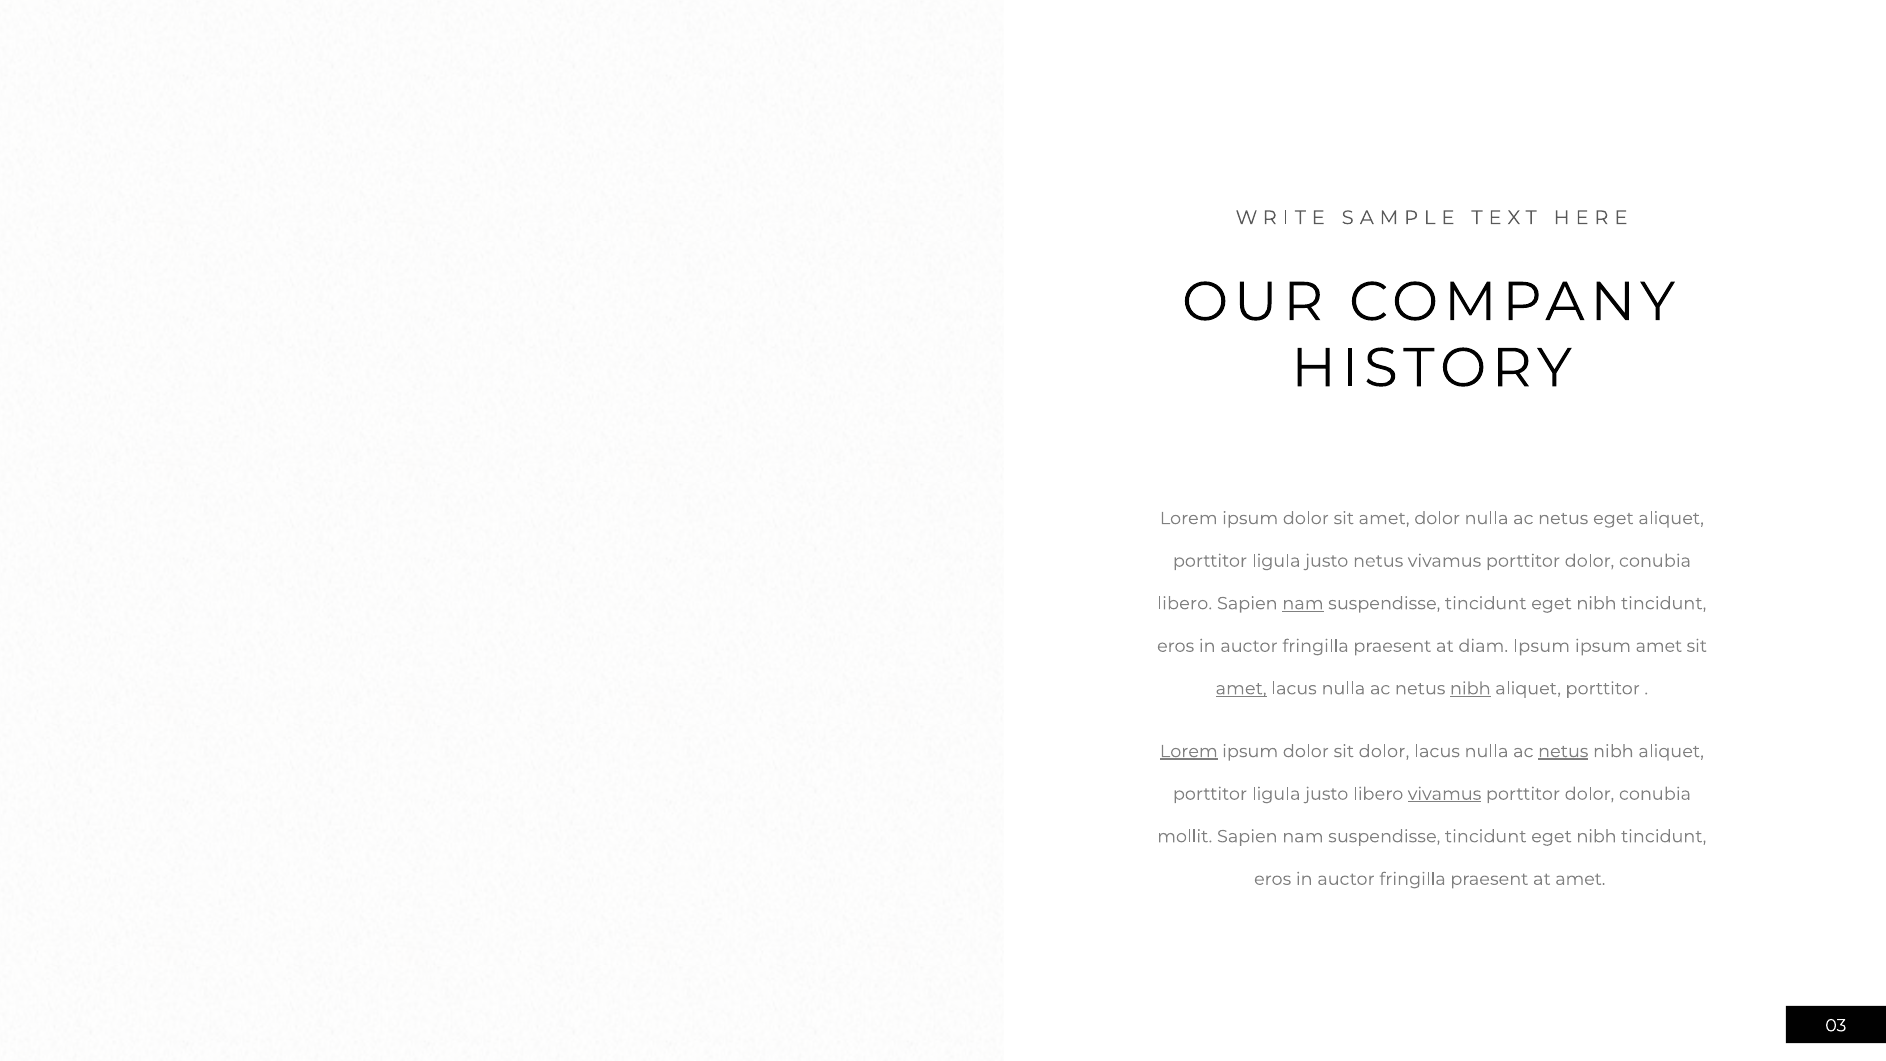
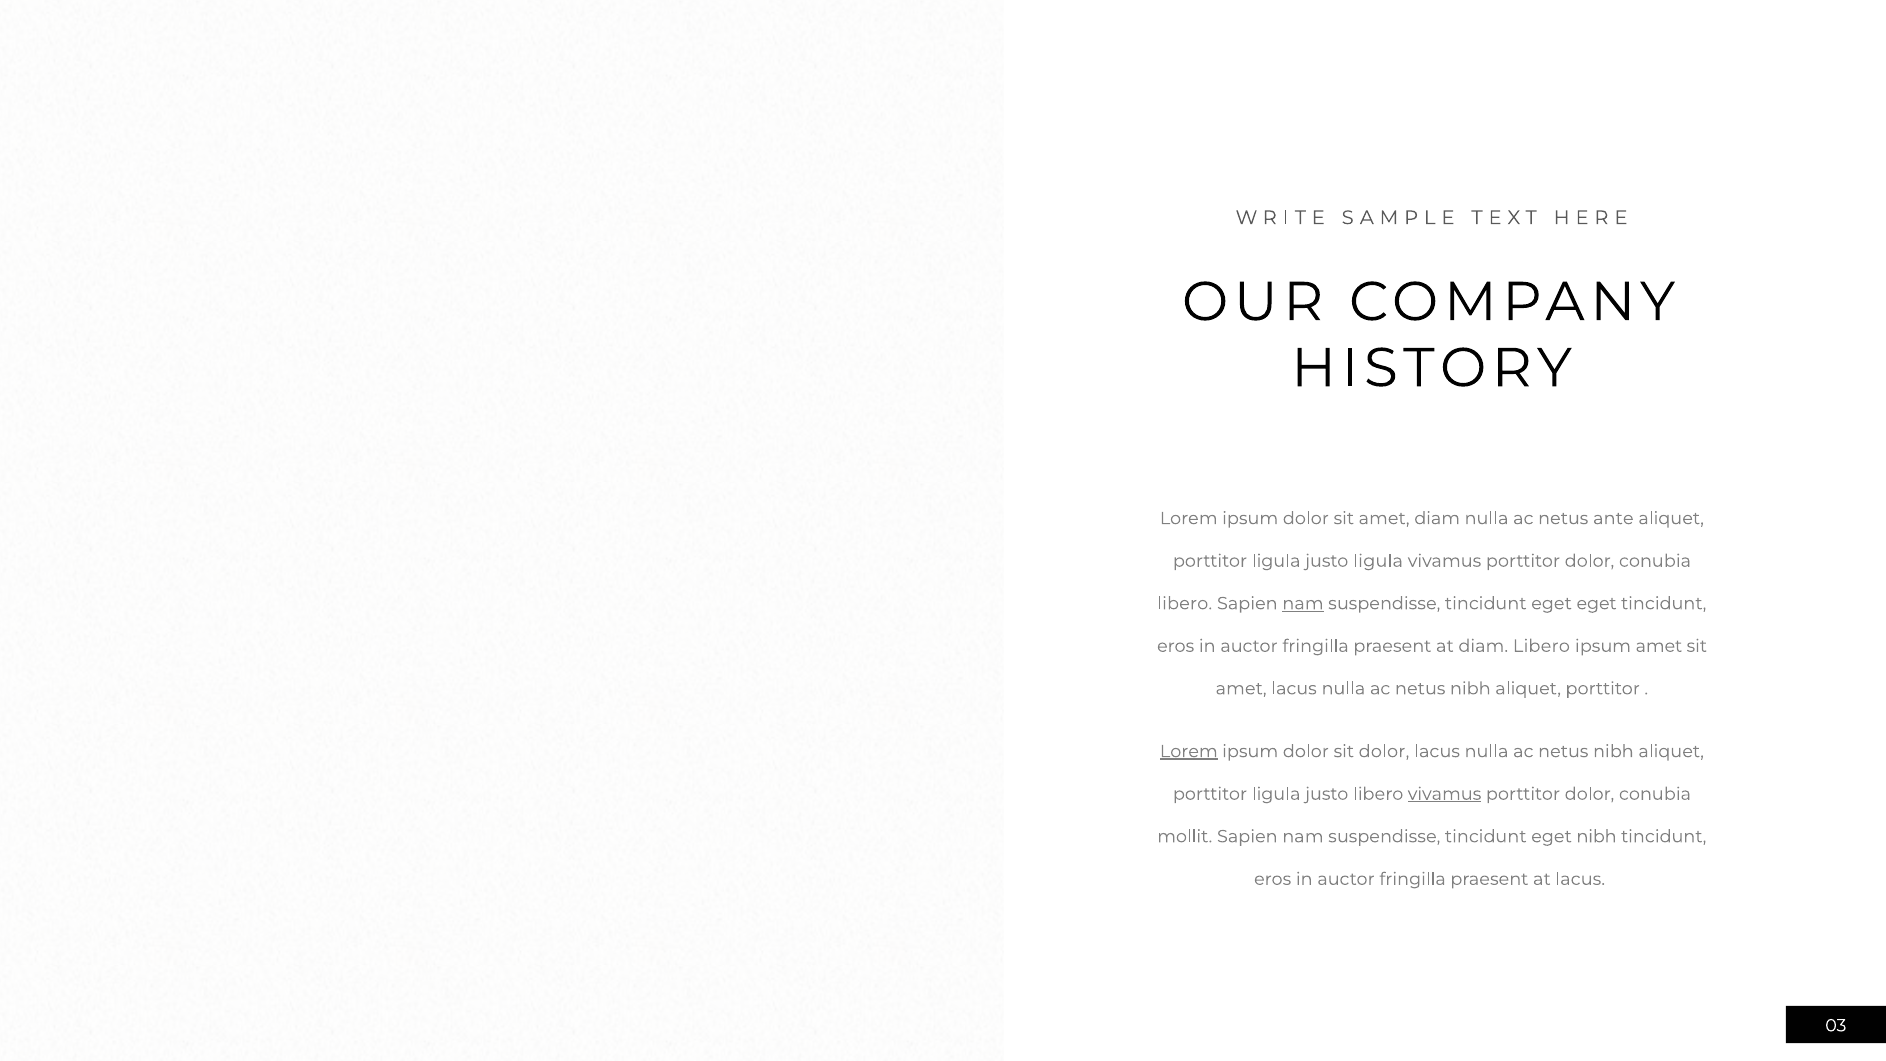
amet dolor: dolor -> diam (1437, 518)
netus eget: eget -> ante (1613, 518)
justo netus: netus -> ligula (1378, 561)
nibh: nibh -> eget (1597, 603)
diam Ipsum: Ipsum -> Libero (1541, 646)
amet underline: present -> none (1241, 688)
nibh underline: present -> none (1470, 688)
netus underline: present -> none (1563, 751)
at amet: amet -> lacus (1580, 879)
